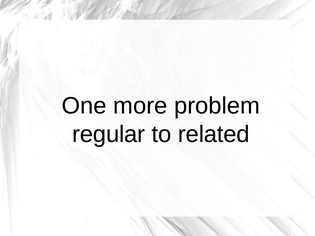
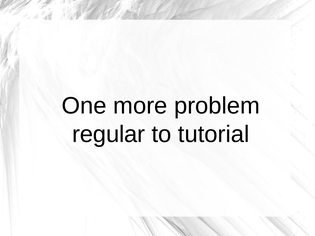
related: related -> tutorial (214, 134)
